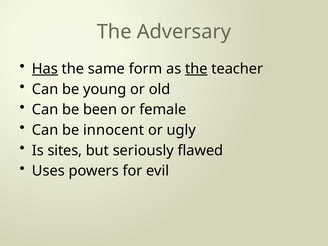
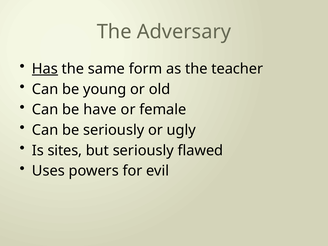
the underline: present -> none (196, 69)
been: been -> have (100, 110)
be innocent: innocent -> seriously (114, 130)
